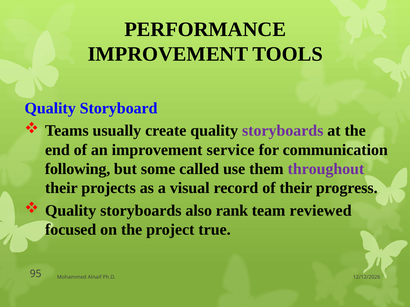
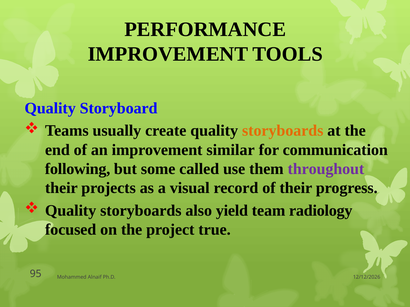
storyboards colour: purple -> orange (283, 131)
service: service -> similar (231, 150)
rank: rank -> yield (232, 211)
reviewed: reviewed -> radiology (321, 211)
